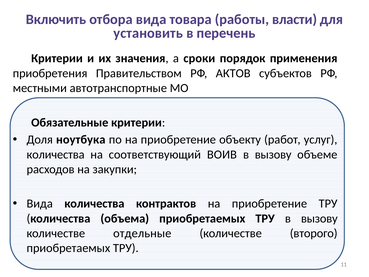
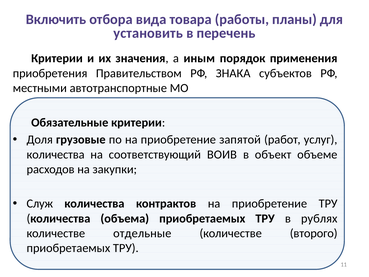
власти: власти -> планы (294, 19)
сроки: сроки -> иным (199, 58)
АКТОВ: АКТОВ -> ЗНАКА (233, 73)
ноутбука: ноутбука -> грузовые (81, 140)
объекту: объекту -> запятой (240, 140)
вызову: вызову -> объект (273, 154)
Вида: Вида -> Служ (40, 203)
ТРУ в вызову: вызову -> рублях (319, 218)
